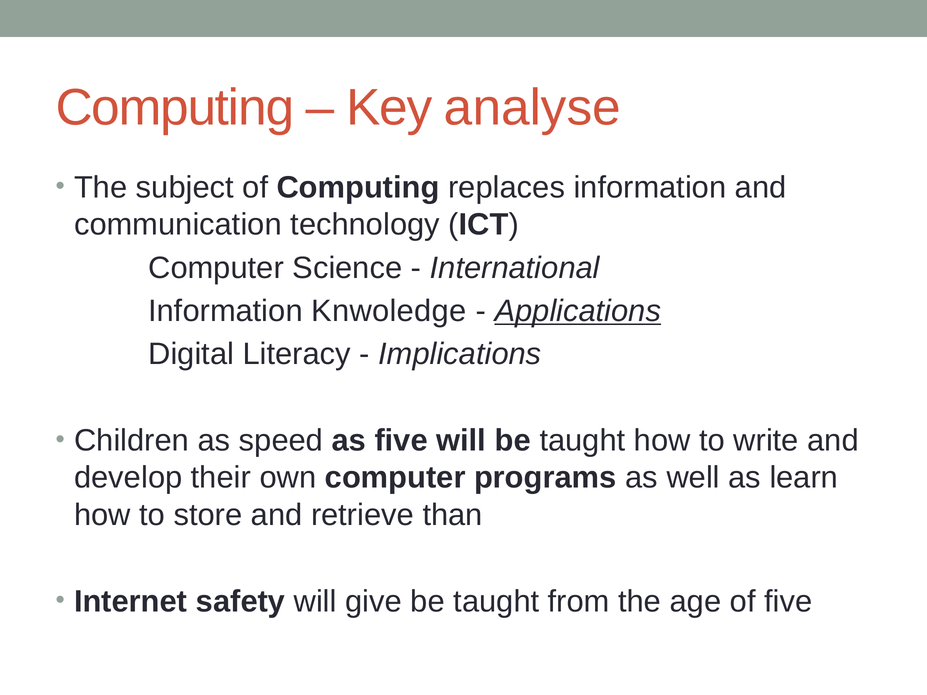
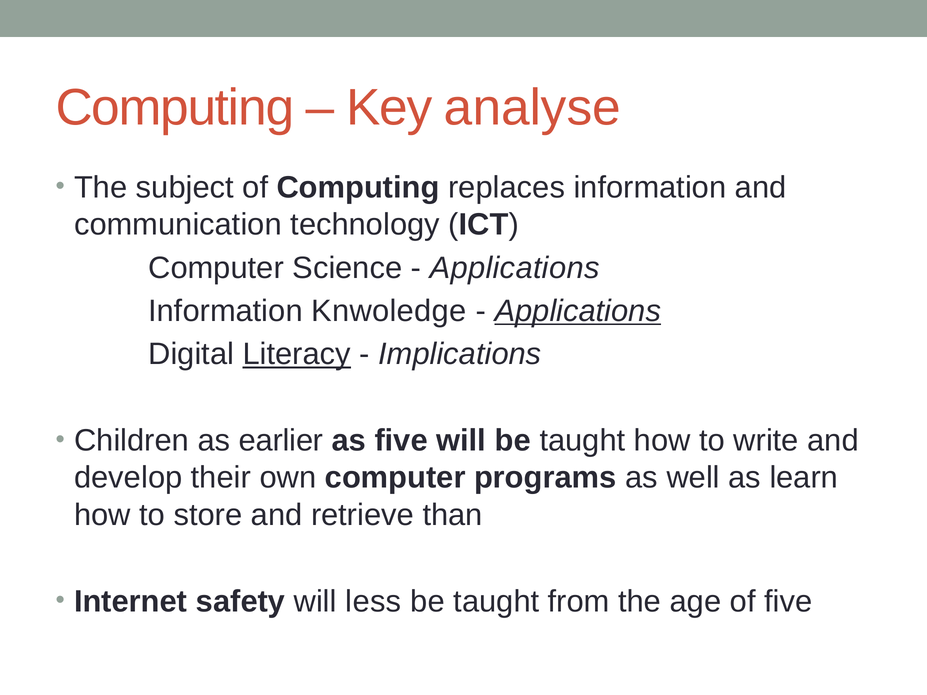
International: International -> Applications (515, 268)
Literacy underline: none -> present (297, 354)
speed: speed -> earlier (281, 441)
give: give -> less (373, 602)
